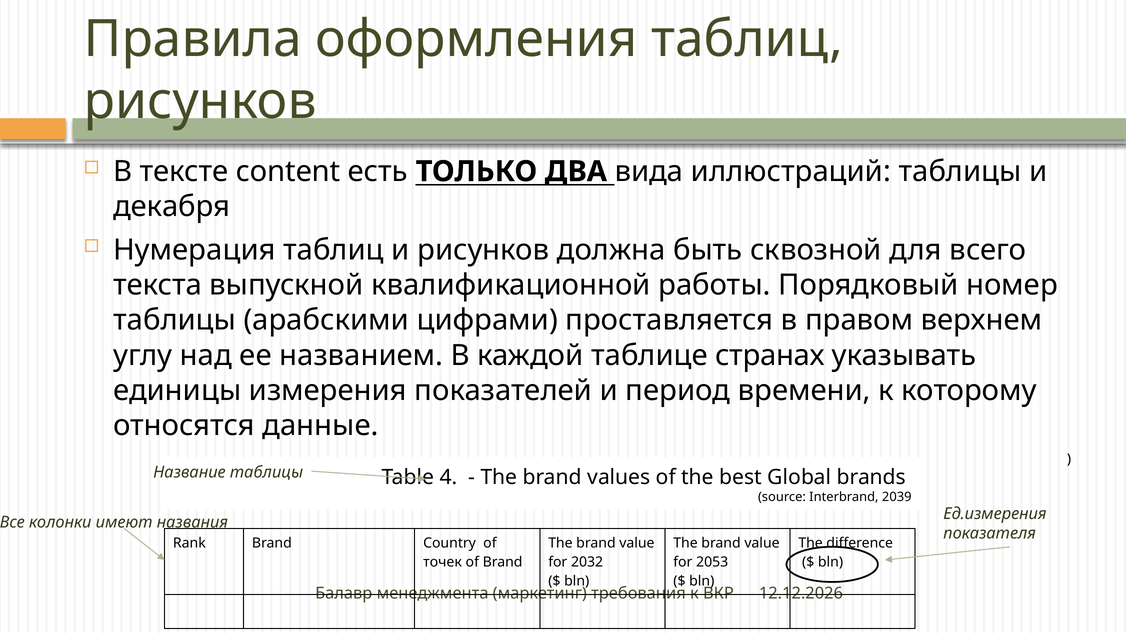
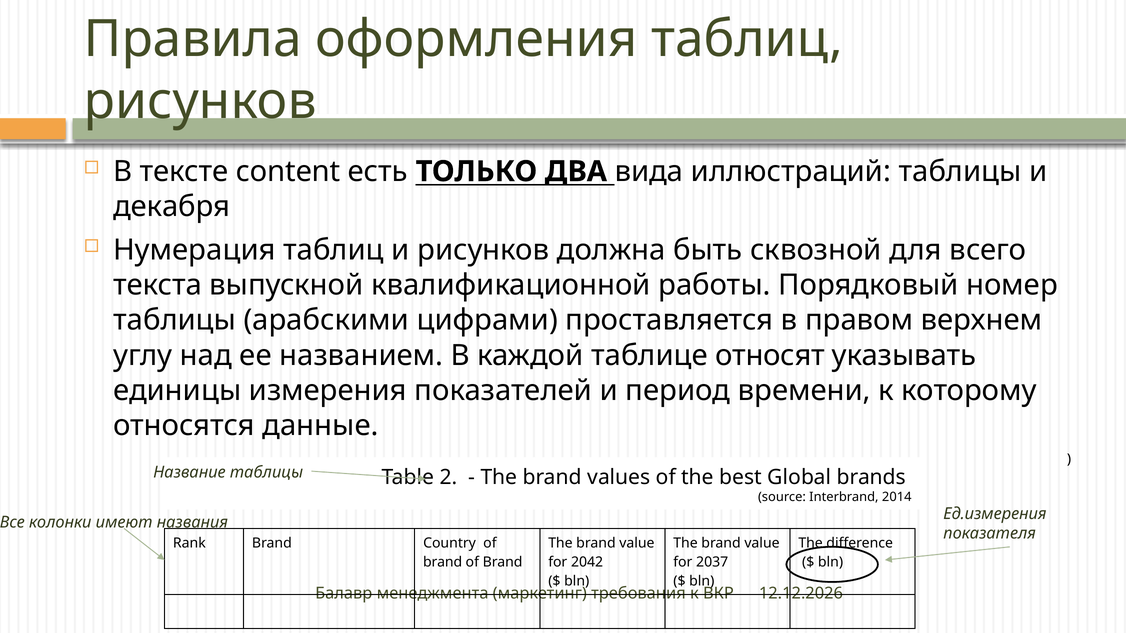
странах: странах -> относят (770, 356)
4: 4 -> 2 (448, 477)
2039: 2039 -> 2014 (897, 497)
точек: точек -> brand (443, 562)
2032: 2032 -> 2042 (587, 562)
2053: 2053 -> 2037 (712, 562)
